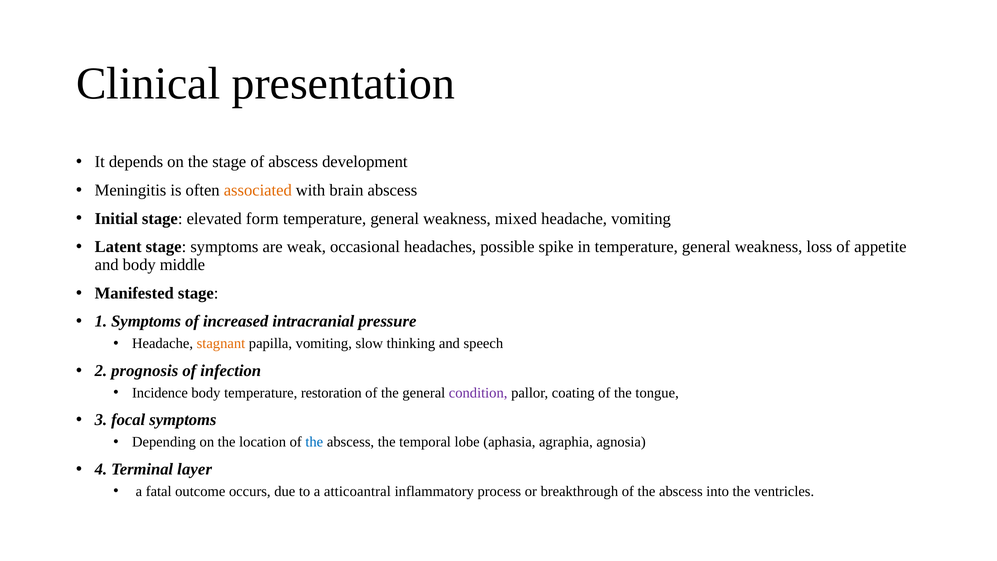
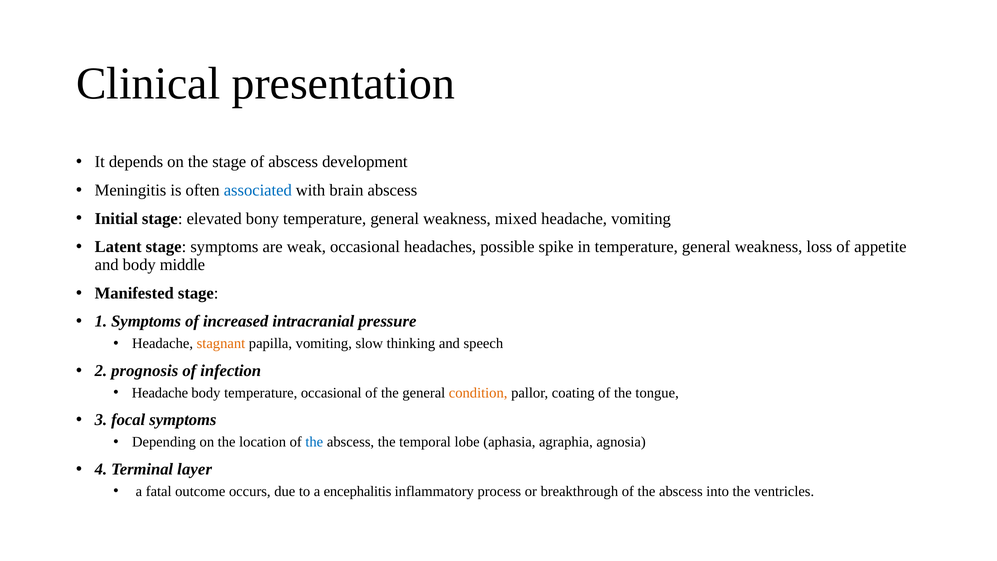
associated colour: orange -> blue (258, 190)
form: form -> bony (262, 219)
Incidence: Incidence -> Headache (160, 393)
temperature restoration: restoration -> occasional (331, 393)
condition colour: purple -> orange (478, 393)
atticoantral: atticoantral -> encephalitis (358, 491)
